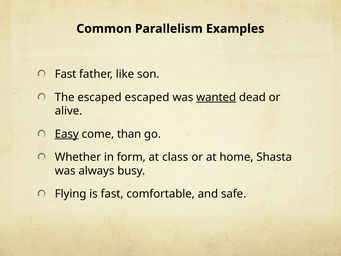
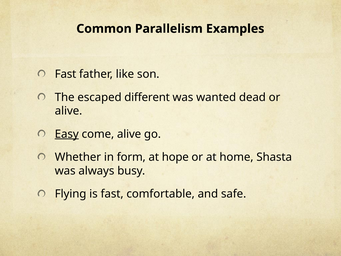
escaped escaped: escaped -> different (147, 97)
wanted underline: present -> none (216, 97)
come than: than -> alive (129, 134)
class: class -> hope (175, 157)
